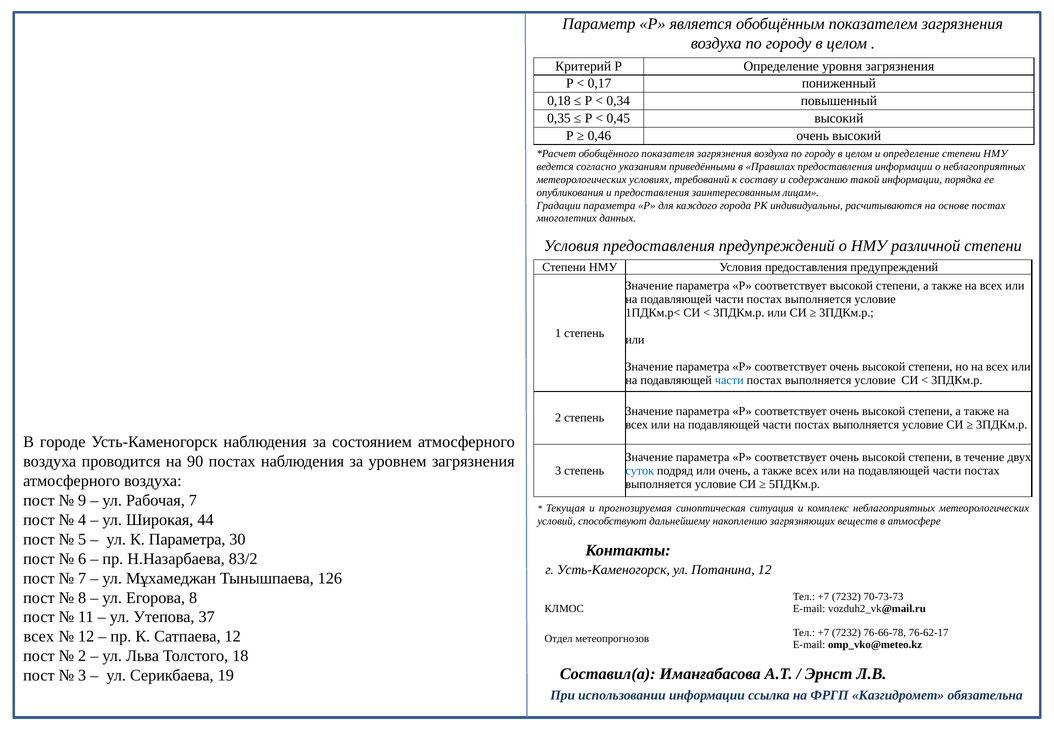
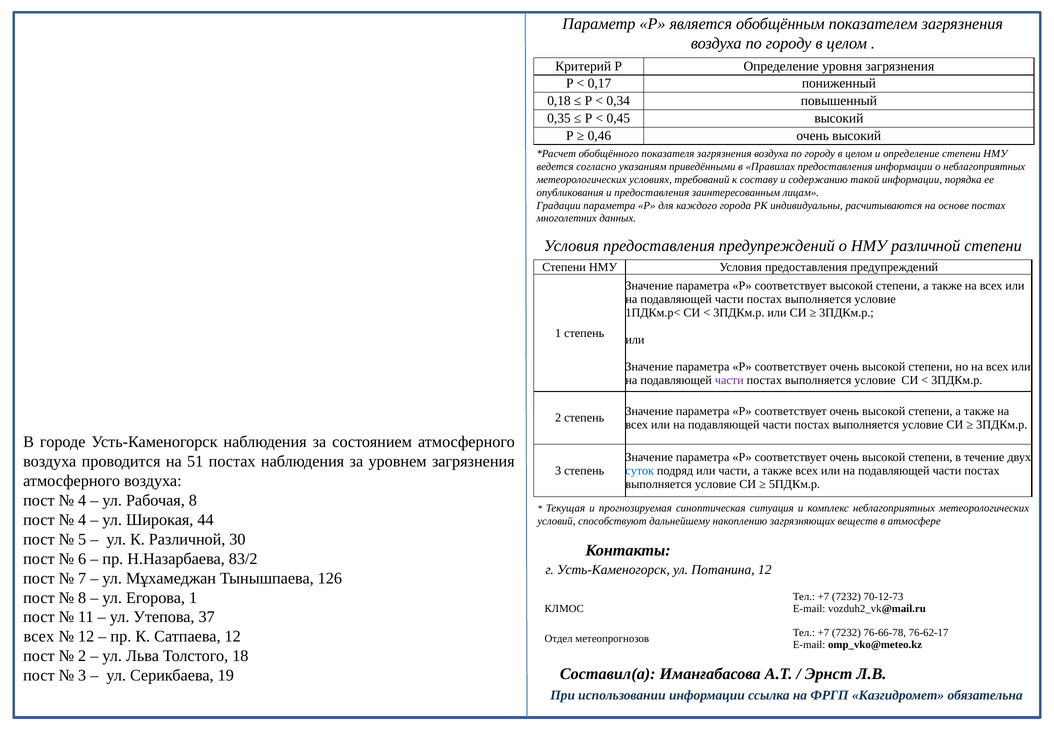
части colour: blue -> purple (729, 380)
90: 90 -> 51 (195, 461)
или очень: очень -> части (734, 470)
9: 9 -> 4 (82, 500)
Рабочая 7: 7 -> 8 (193, 500)
К Параметра: Параметра -> Различной (187, 539)
Егорова 8: 8 -> 1 (193, 597)
70-73-73: 70-73-73 -> 70-12-73 (883, 597)
